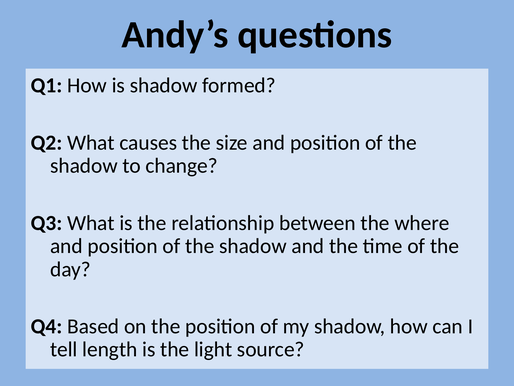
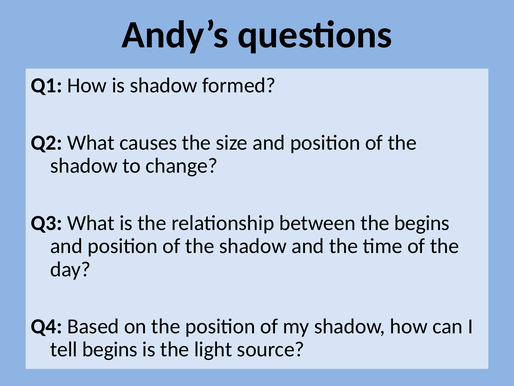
the where: where -> begins (422, 223)
tell length: length -> begins (110, 349)
